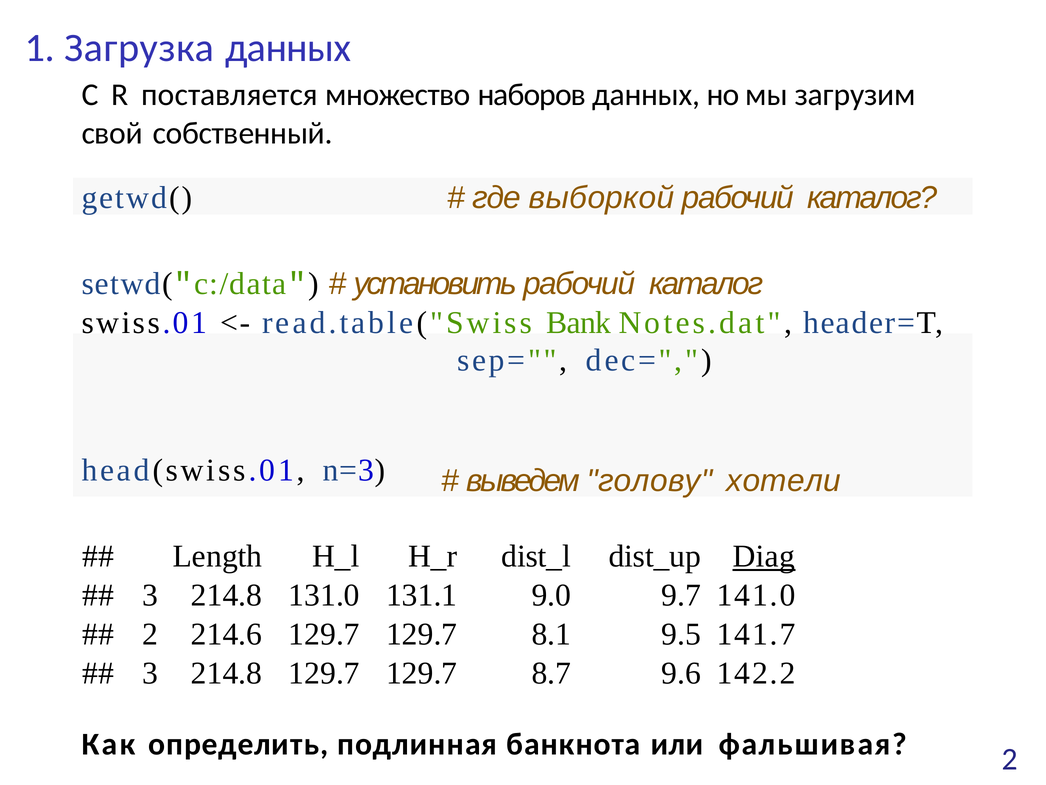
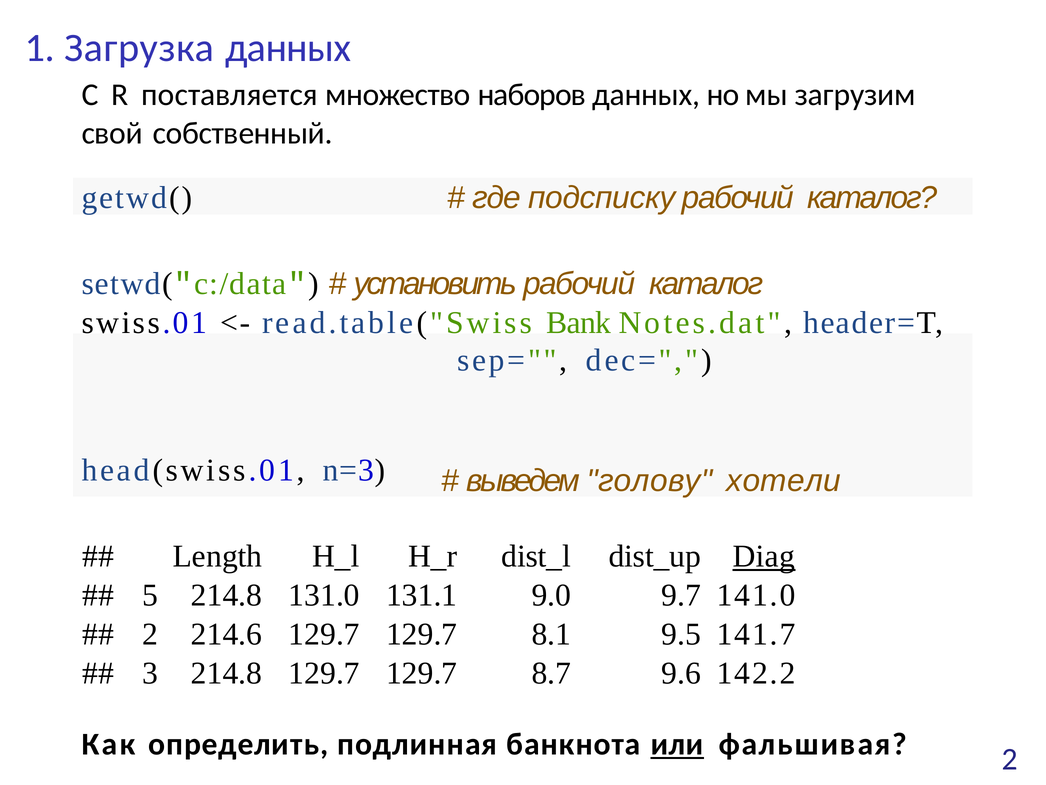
выборкой: выборкой -> подсписку (602, 198)
3: 3 -> 5 (150, 595)
или underline: none -> present (677, 745)
